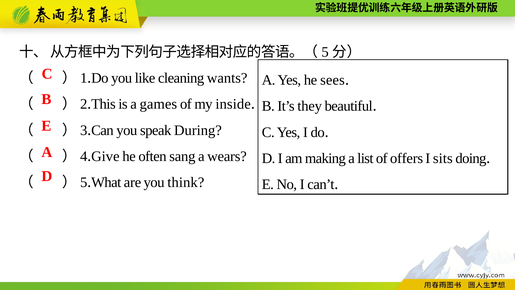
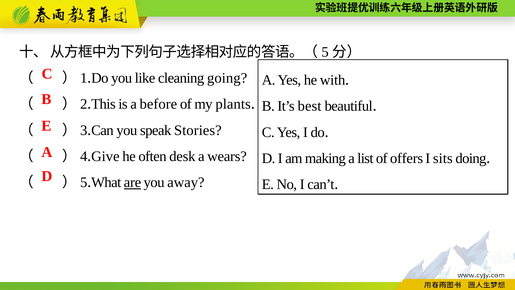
wants: wants -> going (227, 78)
sees: sees -> with (333, 80)
games: games -> before (158, 104)
inside: inside -> plants (233, 104)
they: they -> best (310, 106)
During: During -> Stories (198, 130)
sang: sang -> desk (182, 156)
are underline: none -> present (133, 182)
think: think -> away (186, 182)
